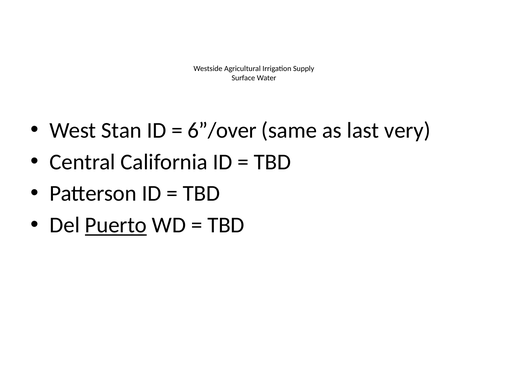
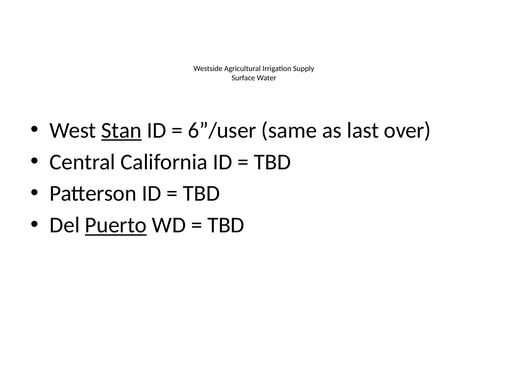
Stan underline: none -> present (121, 130)
6”/over: 6”/over -> 6”/user (222, 130)
very: very -> over (408, 130)
